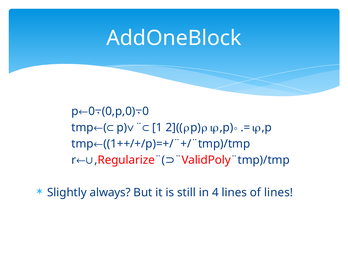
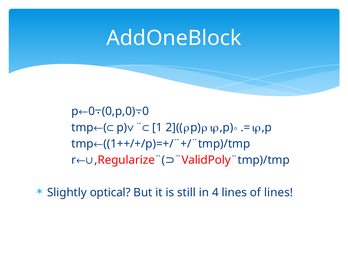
always: always -> optical (110, 193)
